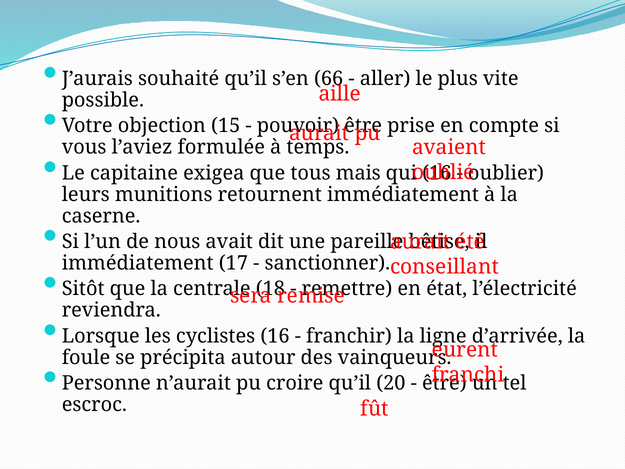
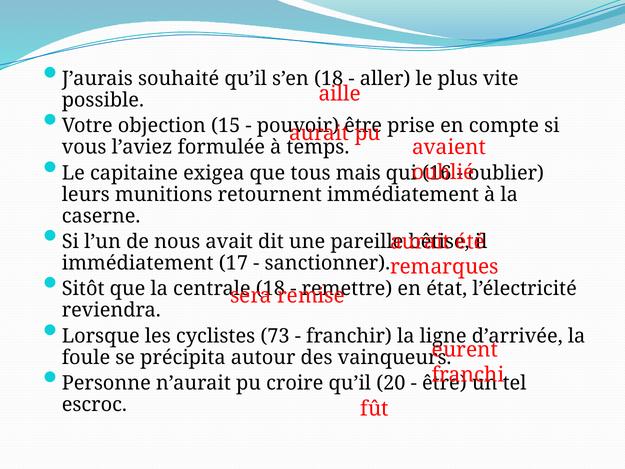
s’en 66: 66 -> 18 (329, 79)
conseillant: conseillant -> remarques (444, 267)
cyclistes 16: 16 -> 73 (275, 336)
